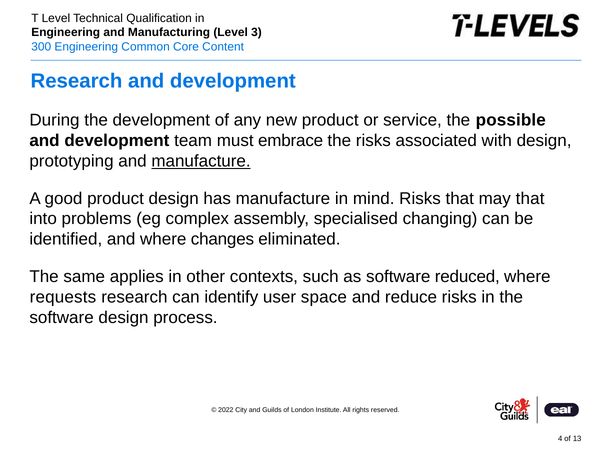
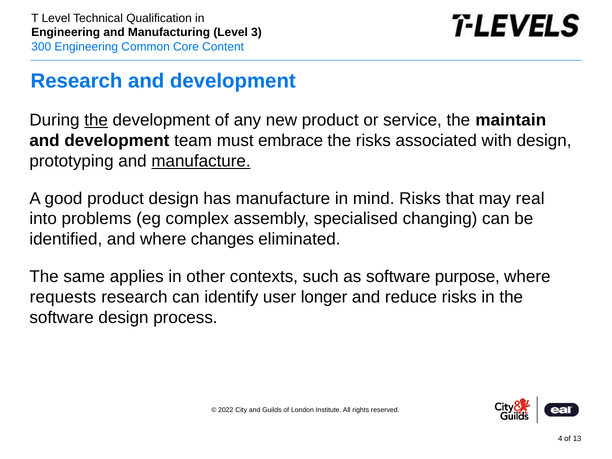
the underline: none -> present (96, 120)
possible: possible -> maintain (511, 120)
may that: that -> real (530, 198)
reduced: reduced -> purpose (467, 277)
space: space -> longer (324, 297)
